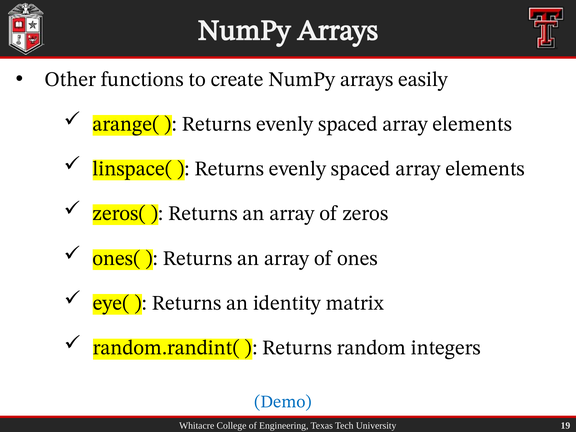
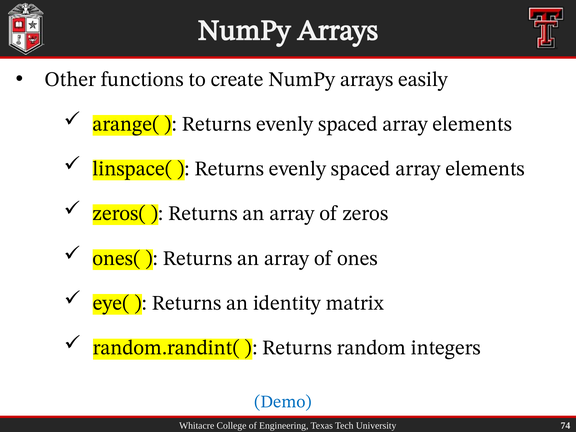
19: 19 -> 74 (565, 426)
